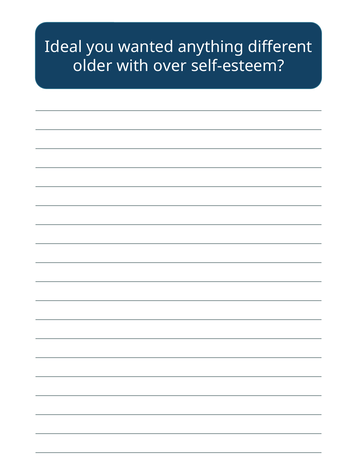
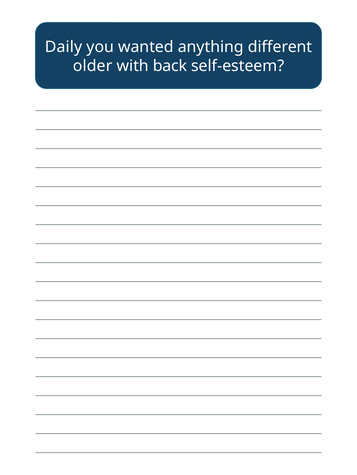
Ideal: Ideal -> Daily (63, 47)
over: over -> back (170, 66)
